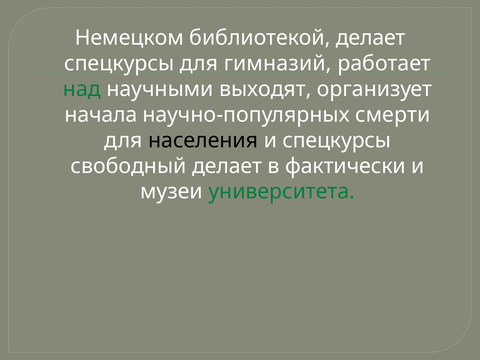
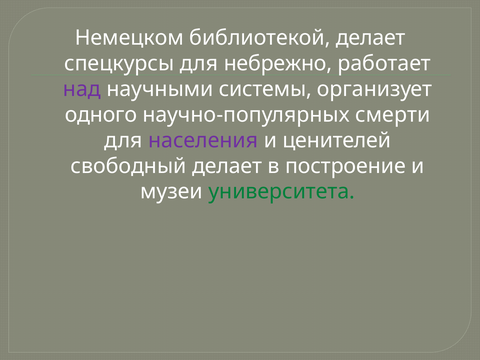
гимназий: гимназий -> небрежно (278, 64)
над colour: green -> purple (82, 89)
выходят: выходят -> системы (265, 89)
начала: начала -> одного (101, 115)
населения colour: black -> purple (203, 140)
и спецкурсы: спецкурсы -> ценителей (337, 140)
фактически: фактически -> построение (345, 166)
